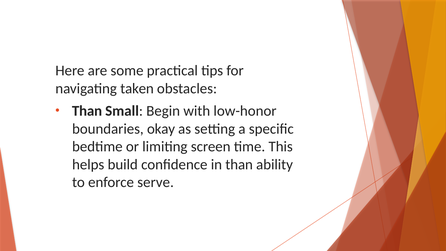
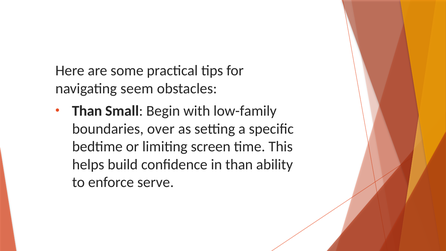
taken: taken -> seem (137, 88)
low-honor: low-honor -> low-family (245, 111)
okay: okay -> over (161, 129)
